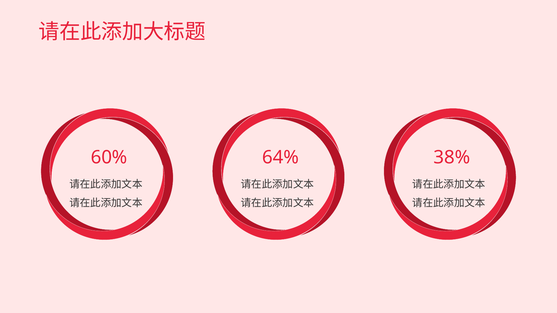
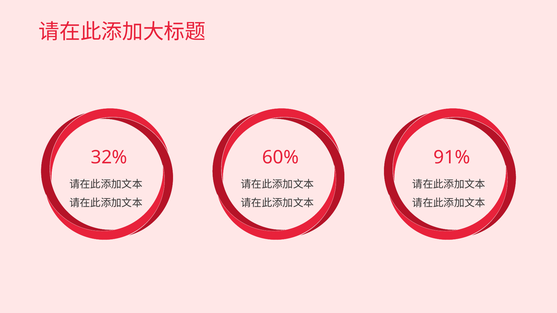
60%: 60% -> 32% (109, 157)
64%: 64% -> 60% (281, 157)
38%: 38% -> 91% (452, 157)
